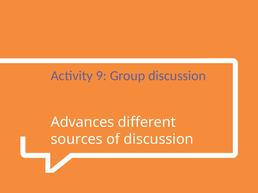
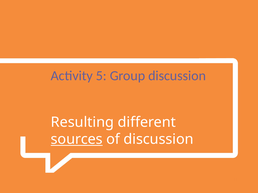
9: 9 -> 5 (101, 76)
Advances: Advances -> Resulting (82, 122)
sources underline: none -> present (77, 140)
